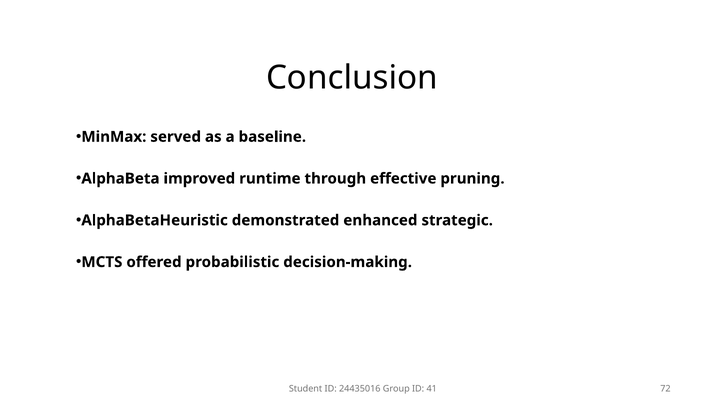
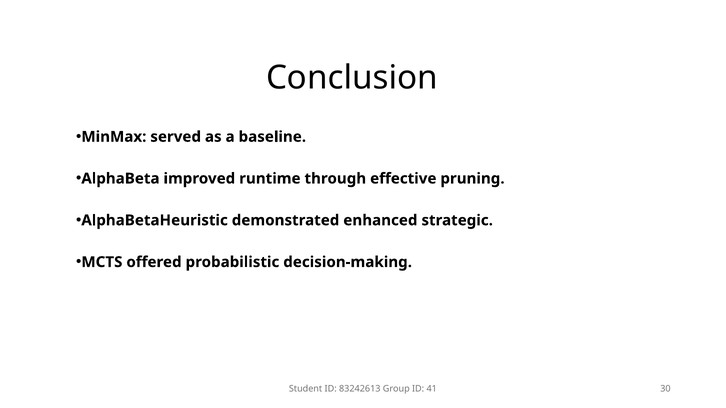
24435016: 24435016 -> 83242613 (360, 389)
72: 72 -> 30 (665, 389)
